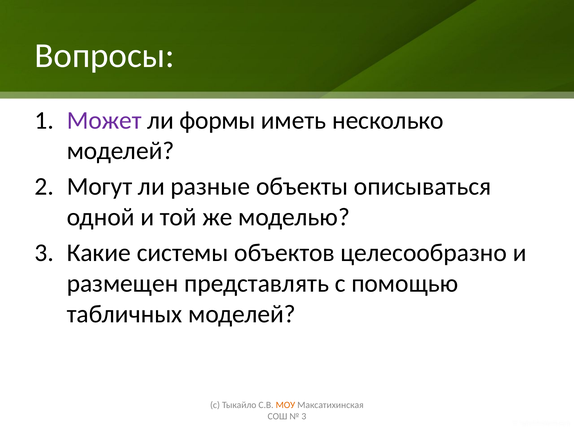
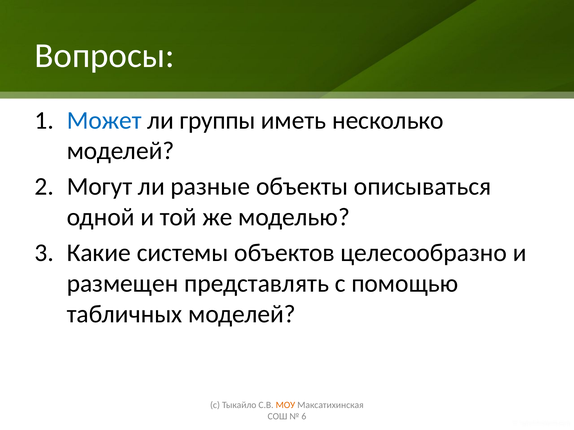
Может colour: purple -> blue (104, 120)
формы: формы -> группы (218, 120)
3: 3 -> 6 (304, 417)
